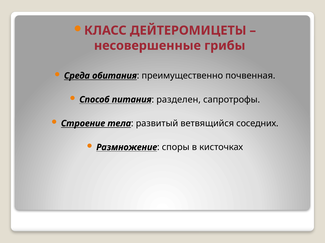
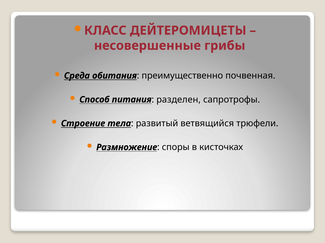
соседних: соседних -> трюфели (257, 124)
